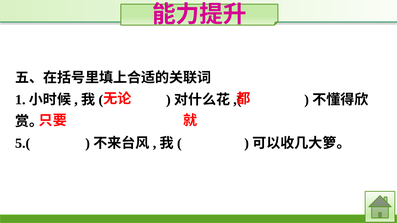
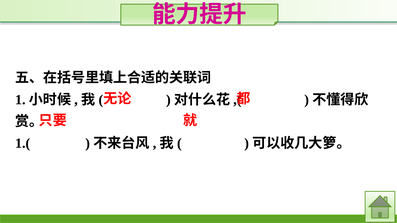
5.(: 5.( -> 1.( (23, 144)
